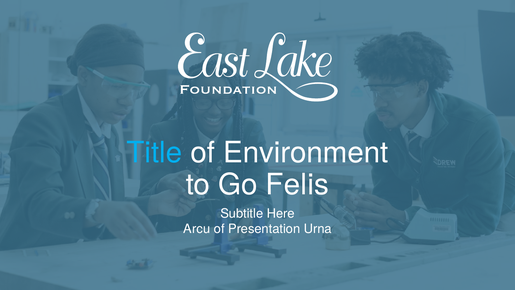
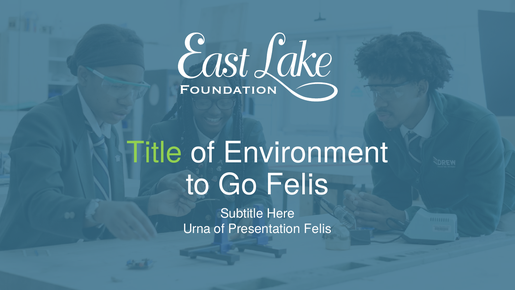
Title colour: light blue -> light green (154, 153)
Arcu: Arcu -> Urna (197, 229)
Presentation Urna: Urna -> Felis (318, 229)
